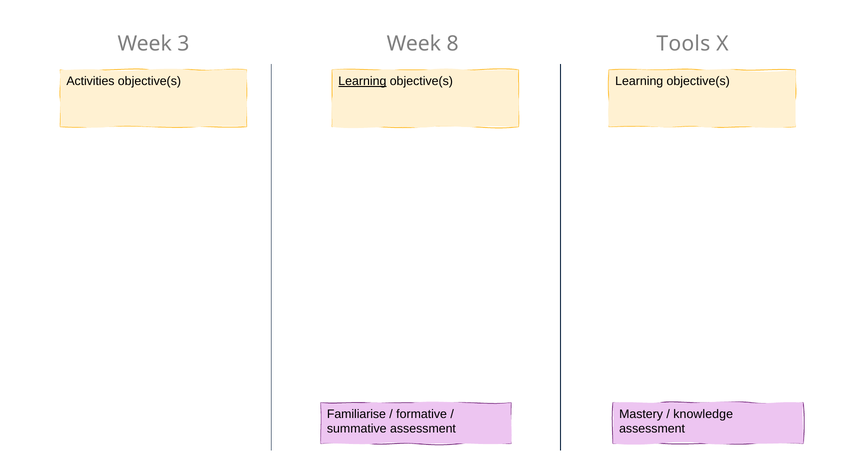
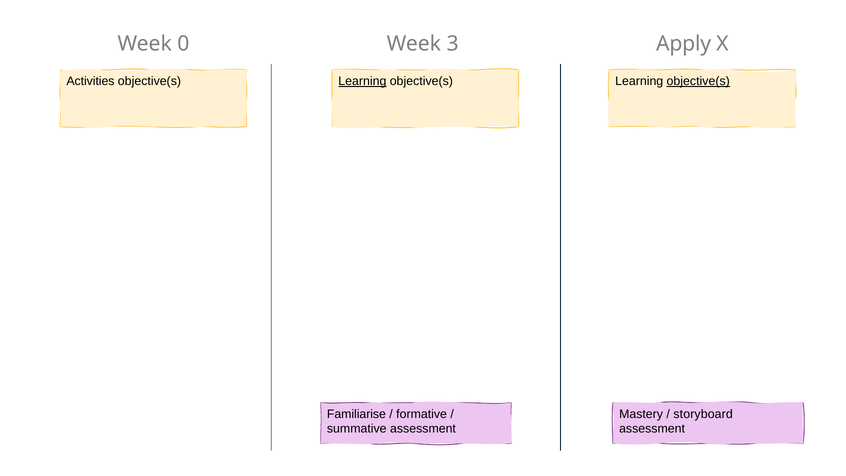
3: 3 -> 0 (183, 44)
8: 8 -> 3 (453, 44)
Tools: Tools -> Apply (684, 44)
objective(s underline: none -> present (698, 81)
knowledge: knowledge -> storyboard (703, 414)
